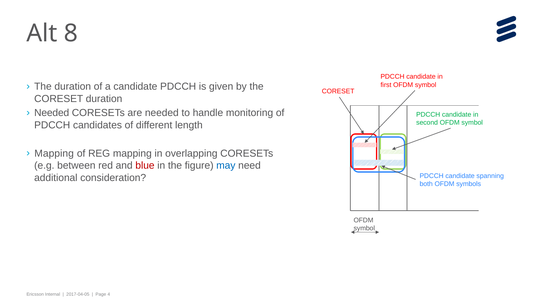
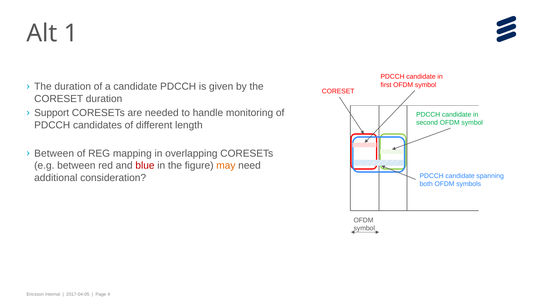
8: 8 -> 1 (71, 33)
Needed: Needed -> Support (52, 113)
Mapping: Mapping -> Between (54, 153)
may colour: blue -> orange (226, 165)
